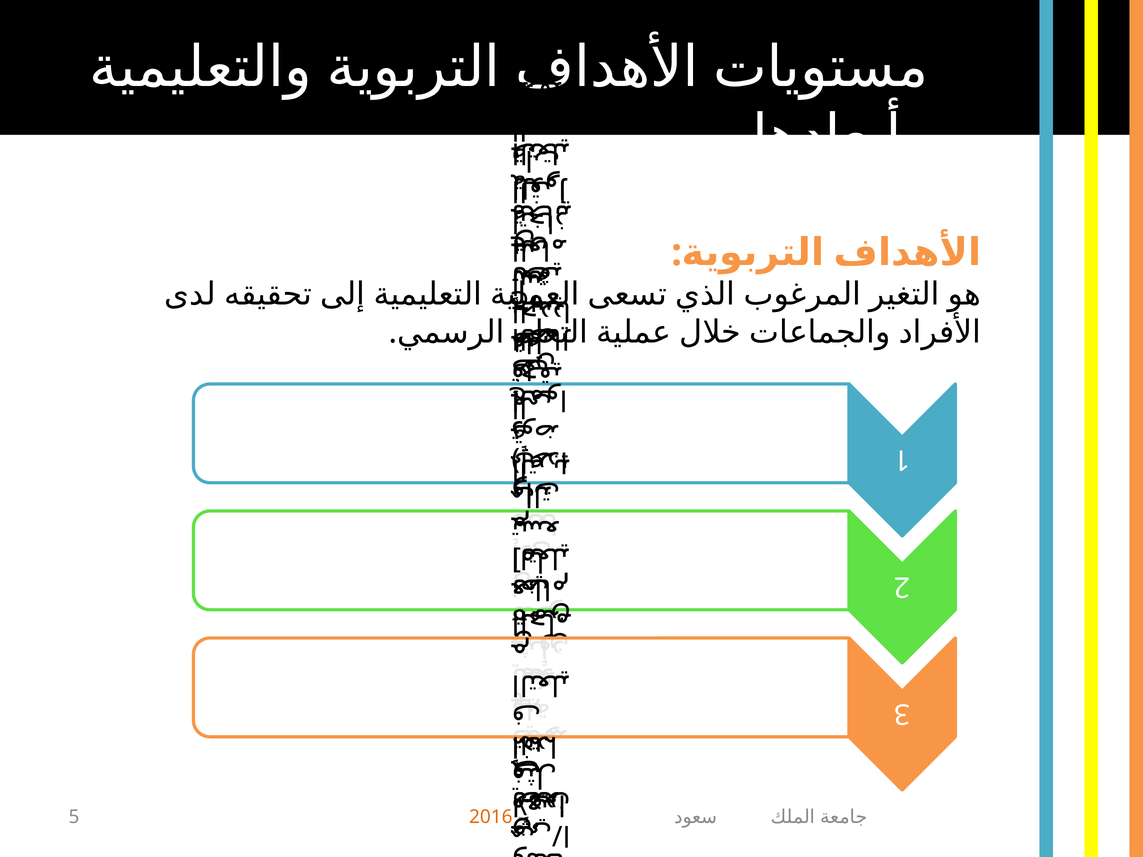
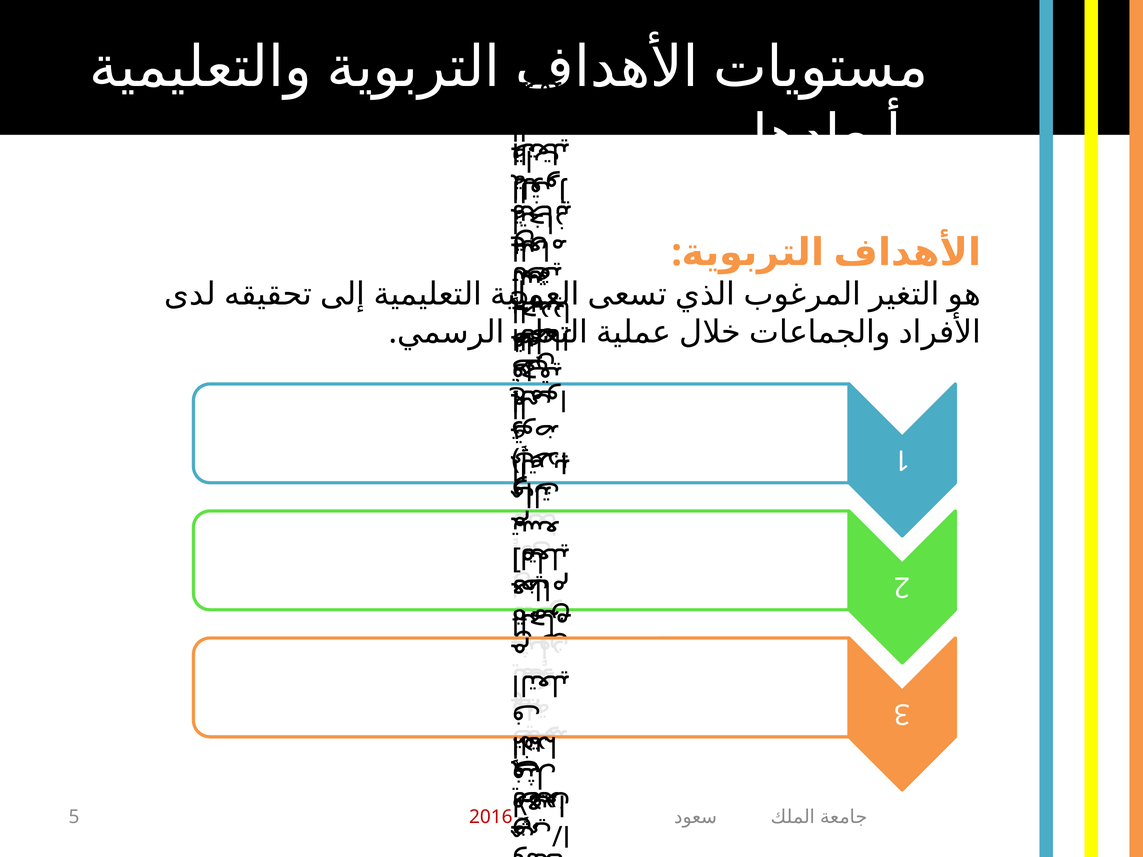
2016 colour: orange -> red (491, 817)
